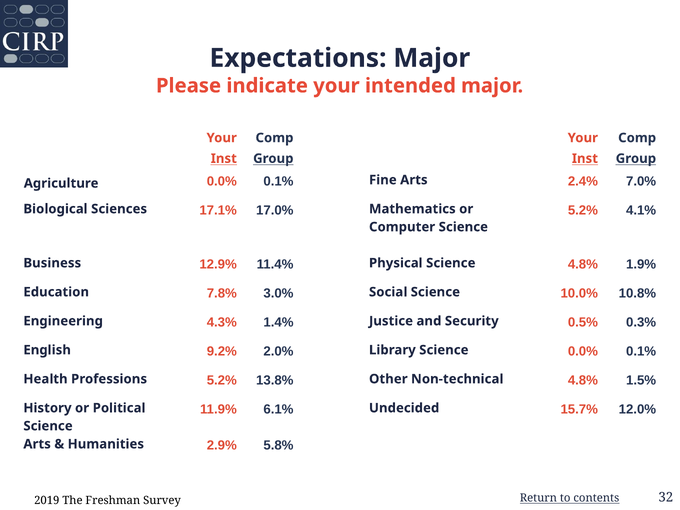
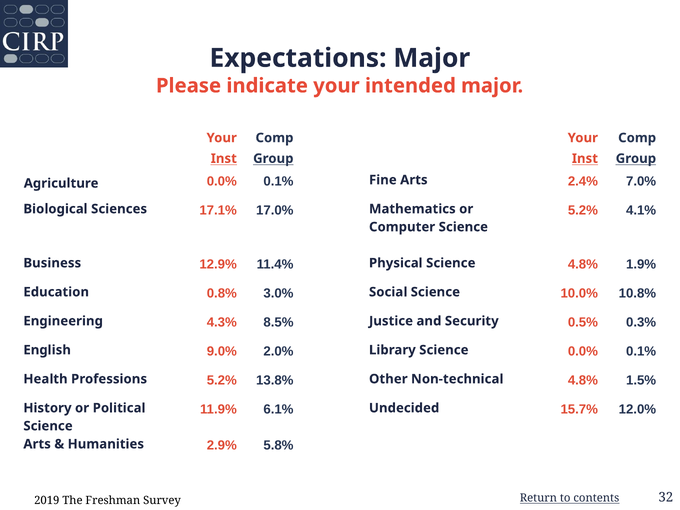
7.8%: 7.8% -> 0.8% (222, 293)
1.4%: 1.4% -> 8.5% (278, 322)
9.2%: 9.2% -> 9.0% (222, 351)
